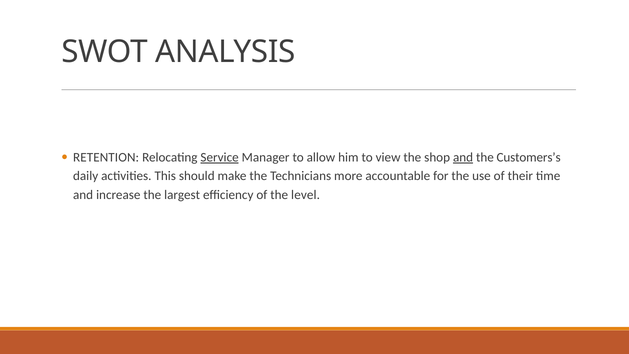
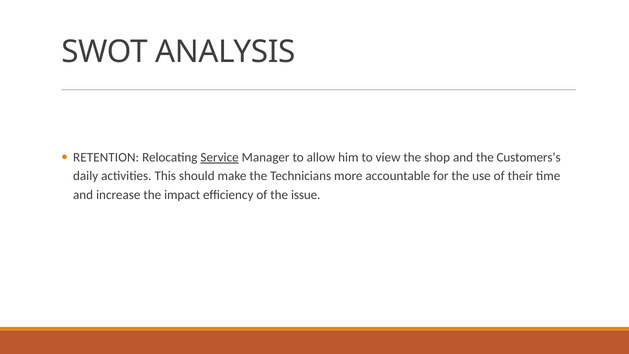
and underline: present -> none (463, 157)
largest: largest -> impact (182, 195)
level: level -> issue (306, 195)
